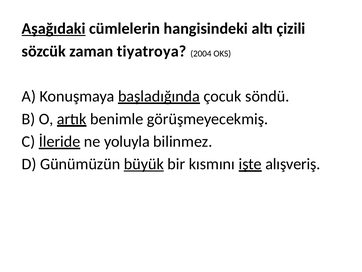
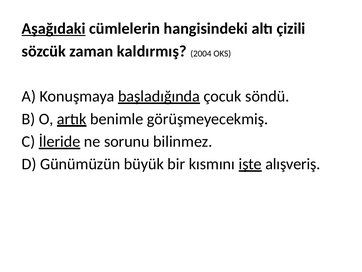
tiyatroya: tiyatroya -> kaldırmış (152, 51)
yoluyla: yoluyla -> sorunu (127, 141)
büyük underline: present -> none (144, 164)
